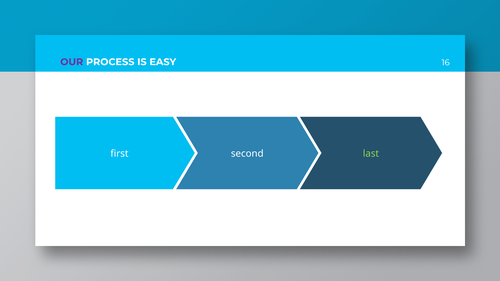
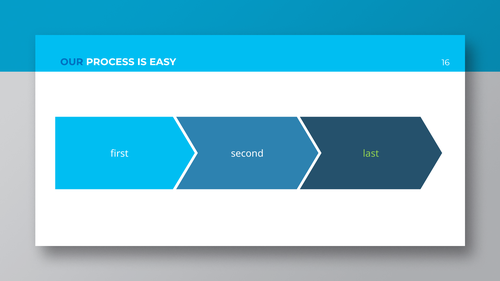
OUR colour: purple -> blue (72, 62)
